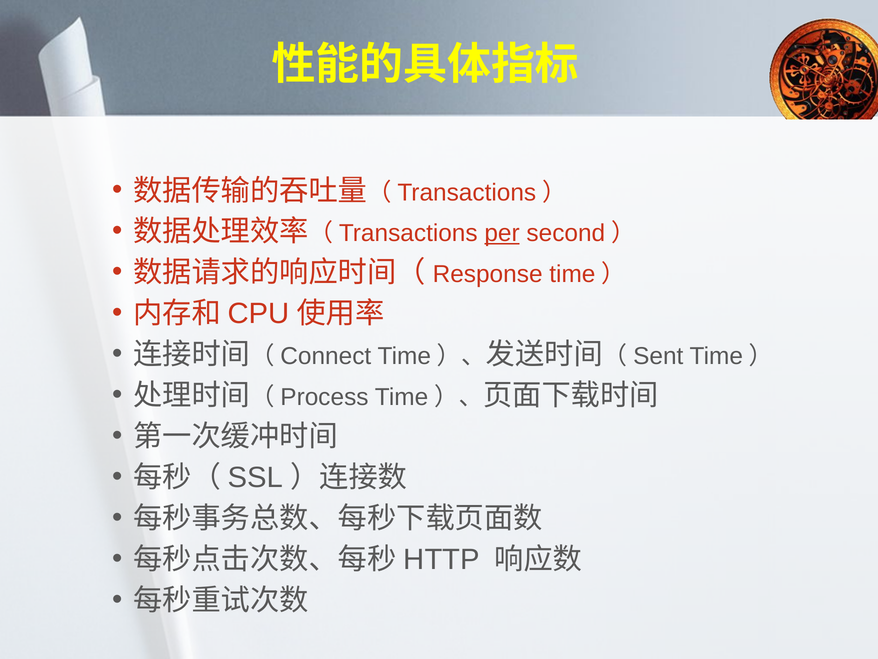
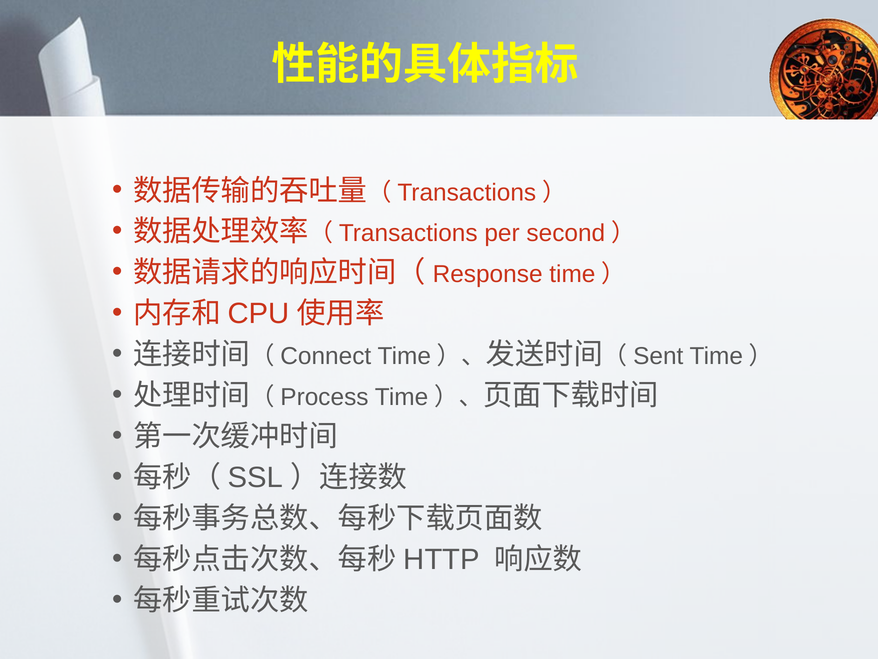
per underline: present -> none (502, 233)
